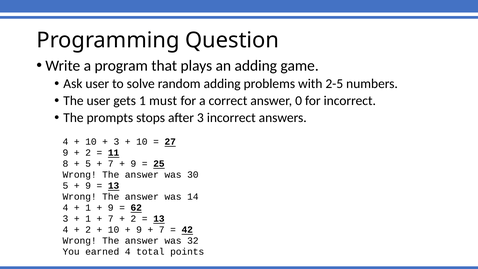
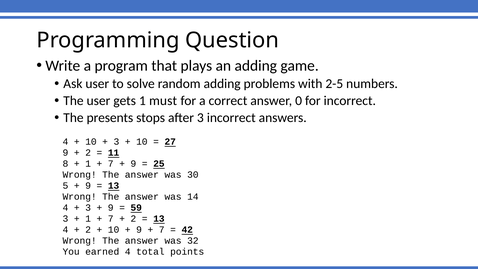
prompts: prompts -> presents (110, 118)
5: 5 -> 1 (88, 164)
1: 1 -> 3 (88, 208)
62: 62 -> 59 (136, 208)
